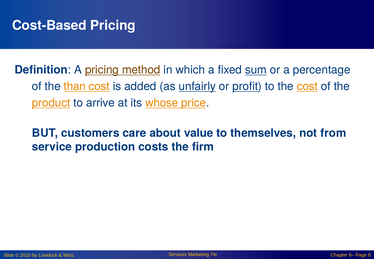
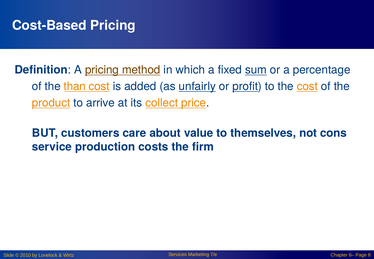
whose: whose -> collect (162, 103)
from: from -> cons (333, 133)
